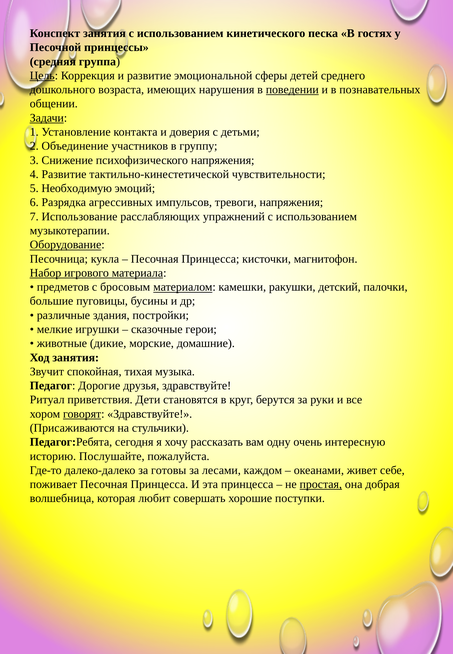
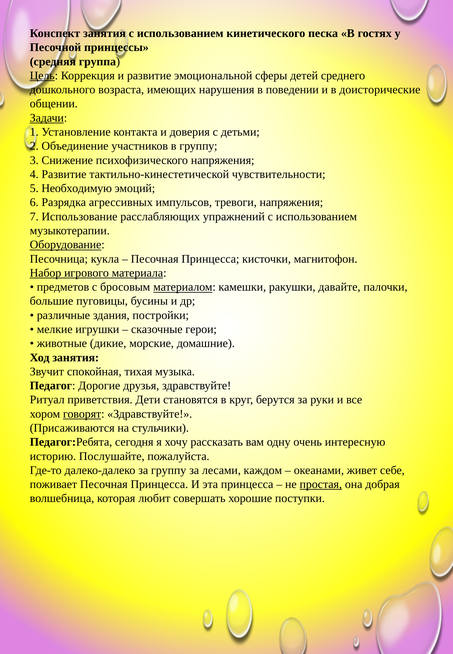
поведении underline: present -> none (292, 90)
познавательных: познавательных -> доисторические (380, 90)
детский: детский -> давайте (339, 287)
за готовы: готовы -> группу (169, 470)
